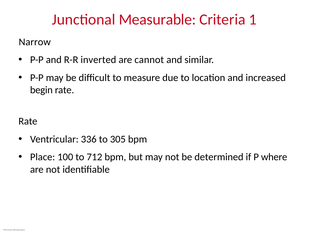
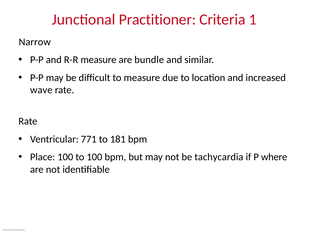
Measurable: Measurable -> Practitioner (157, 20)
R-R inverted: inverted -> measure (98, 60)
cannot: cannot -> bundle (149, 60)
begin: begin -> wave (41, 90)
336: 336 -> 771 (89, 139)
305: 305 -> 181 (118, 139)
to 712: 712 -> 100 (94, 157)
determined: determined -> tachycardia (219, 157)
